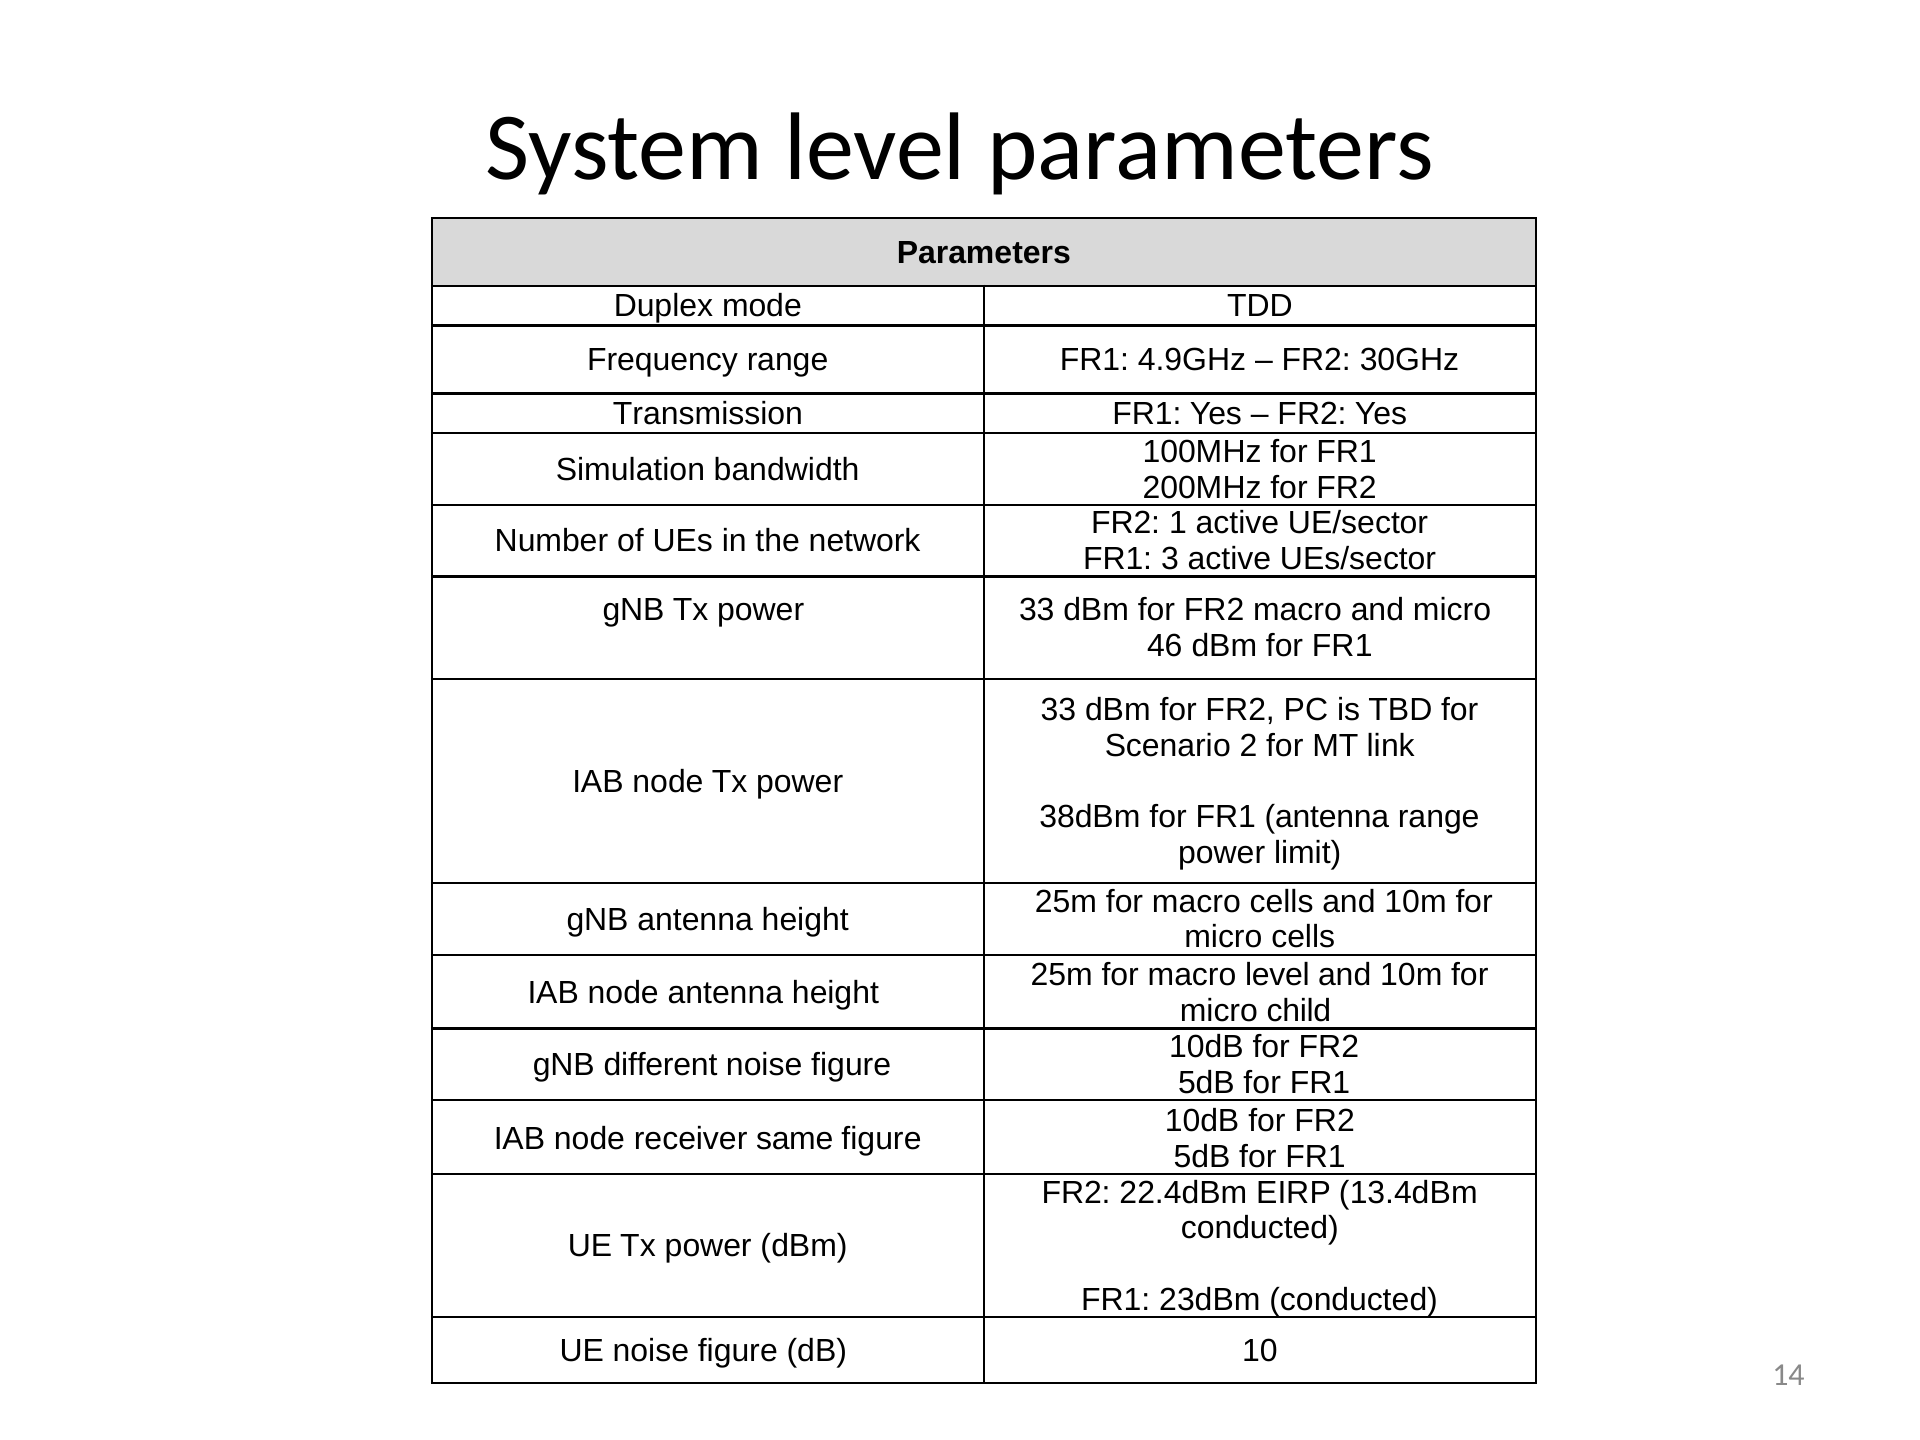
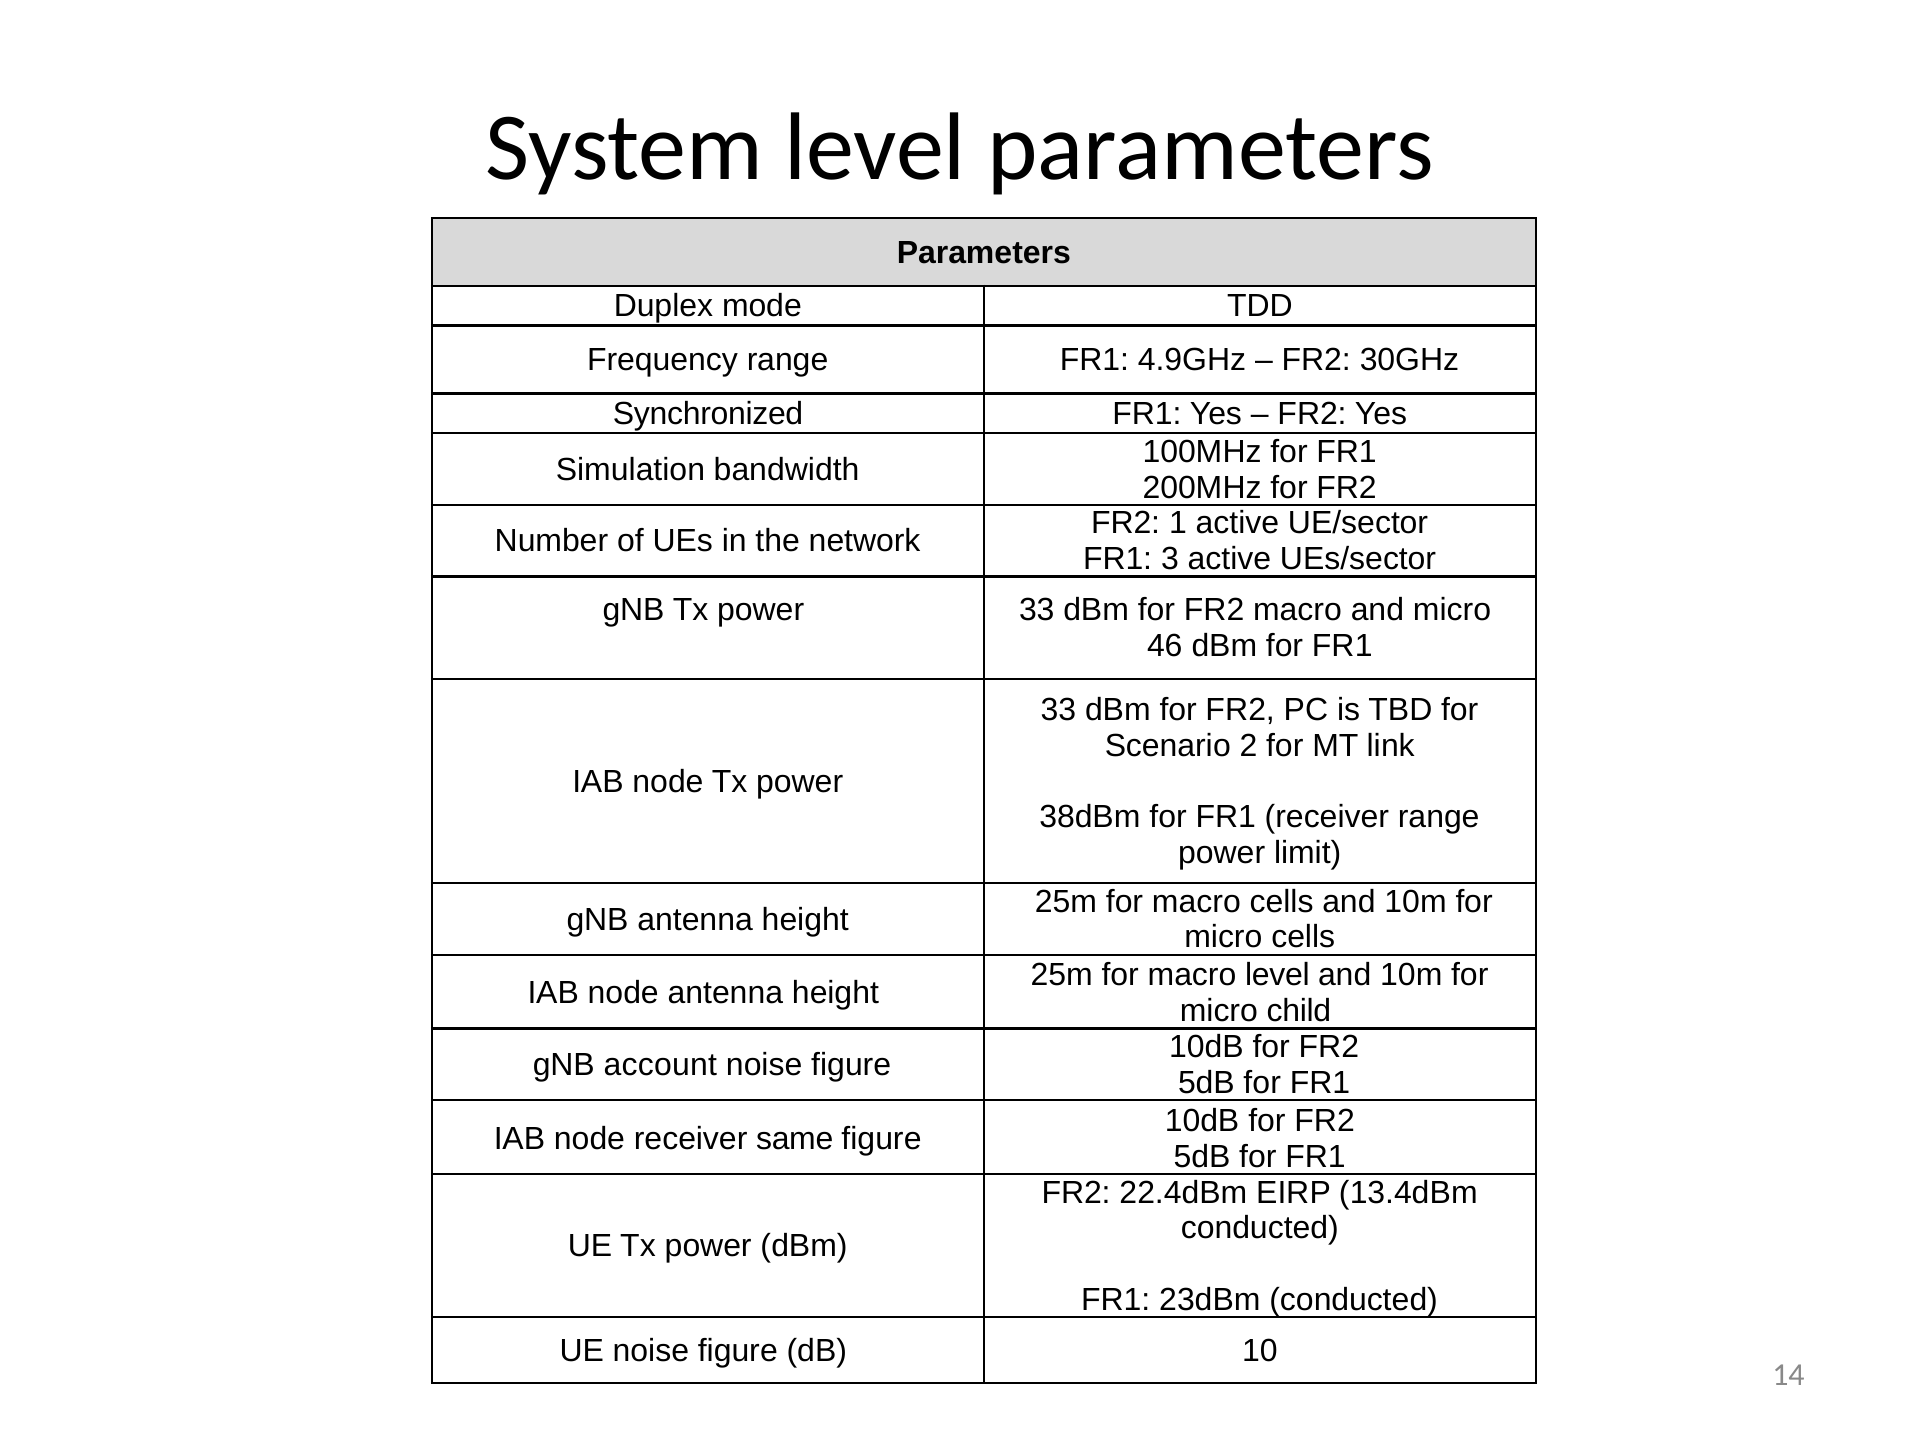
Transmission: Transmission -> Synchronized (708, 414)
FR1 antenna: antenna -> receiver (1327, 817)
different: different -> account (660, 1065)
